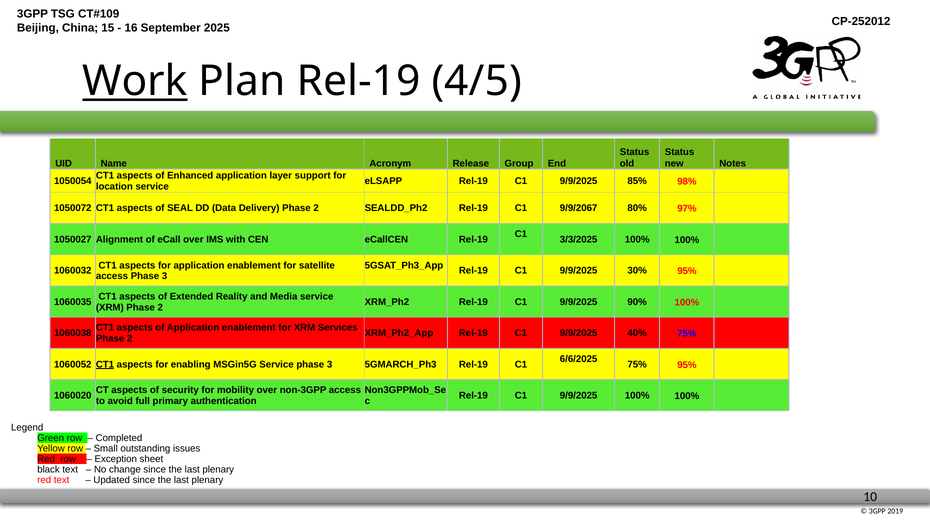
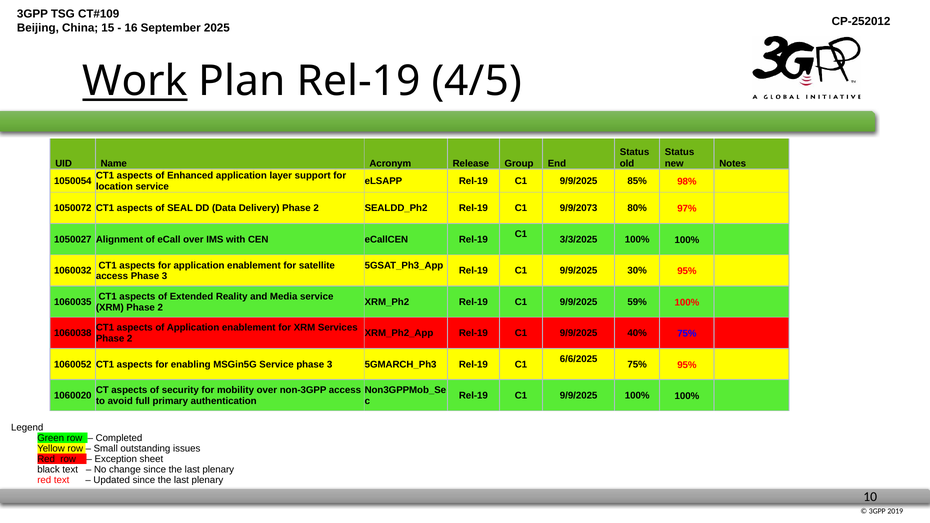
9/9/2067: 9/9/2067 -> 9/9/2073 (579, 208)
90%: 90% -> 59% (637, 302)
CT1 underline: present -> none (105, 364)
